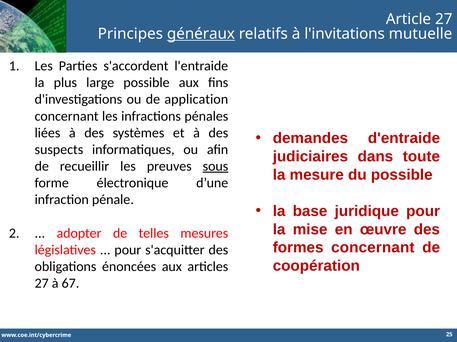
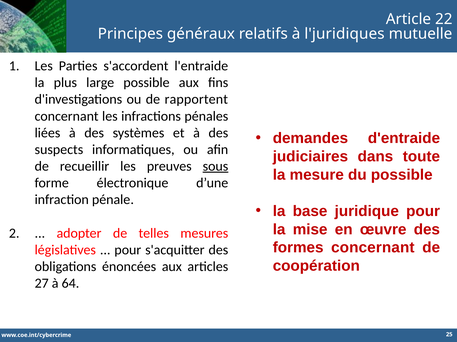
Article 27: 27 -> 22 (444, 19)
généraux underline: present -> none (201, 34)
l'invitations: l'invitations -> l'juridiques (344, 34)
application: application -> rapportent (196, 100)
67: 67 -> 64 (70, 284)
